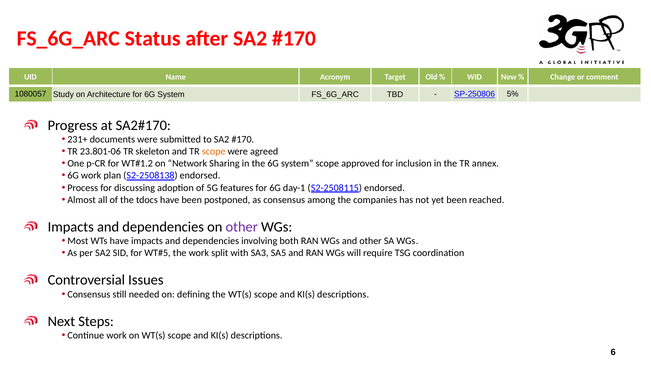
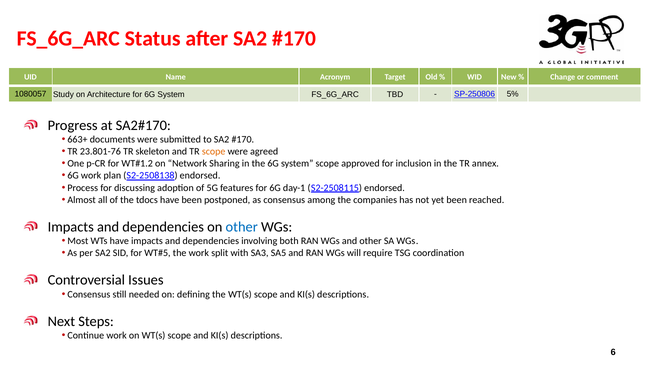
231+: 231+ -> 663+ (77, 140)
23.801-06: 23.801-06 -> 23.801-76 (100, 152)
other colour: purple -> blue (242, 227)
